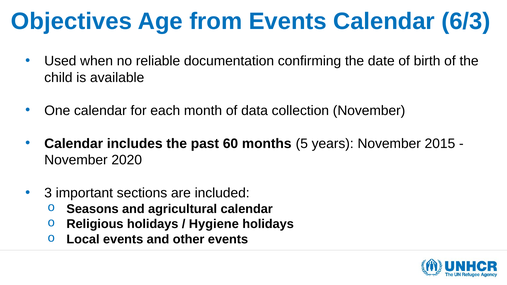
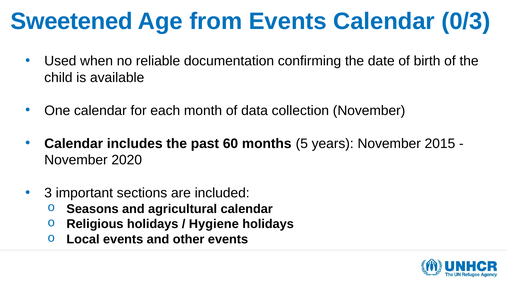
Objectives: Objectives -> Sweetened (72, 21)
6/3: 6/3 -> 0/3 (466, 21)
